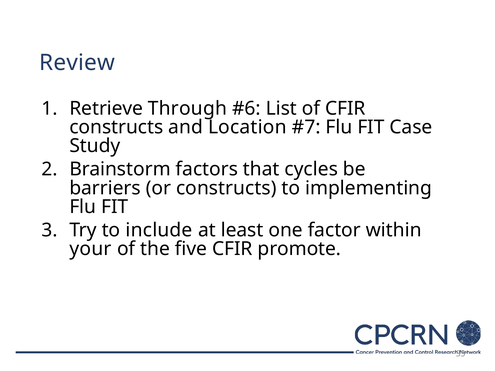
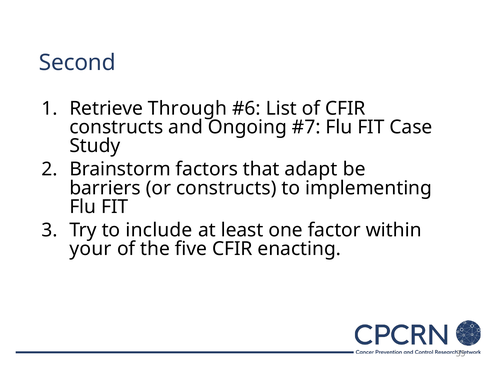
Review: Review -> Second (77, 63)
Location: Location -> Ongoing (247, 127)
cycles: cycles -> adapt (311, 169)
promote: promote -> enacting (299, 249)
